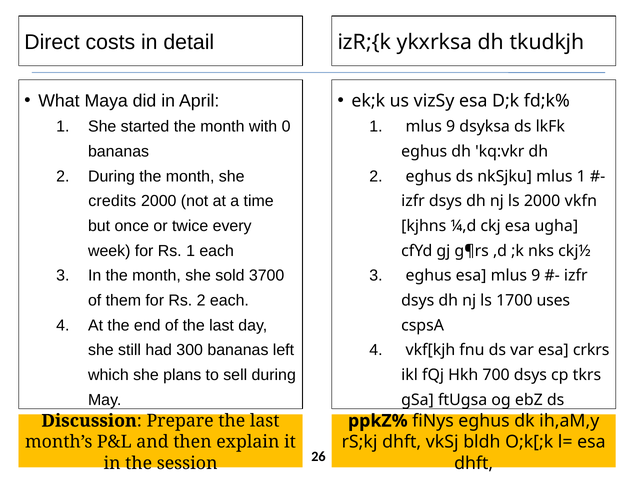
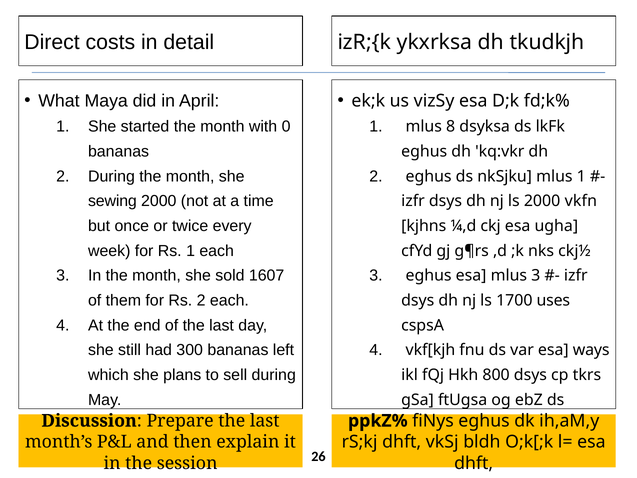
1 mlus 9: 9 -> 8 (451, 127)
credits: credits -> sewing (112, 201)
3700: 3700 -> 1607 (267, 275)
esa mlus 9: 9 -> 3 (536, 275)
crkrs: crkrs -> ways (591, 350)
700: 700 -> 800 (496, 375)
